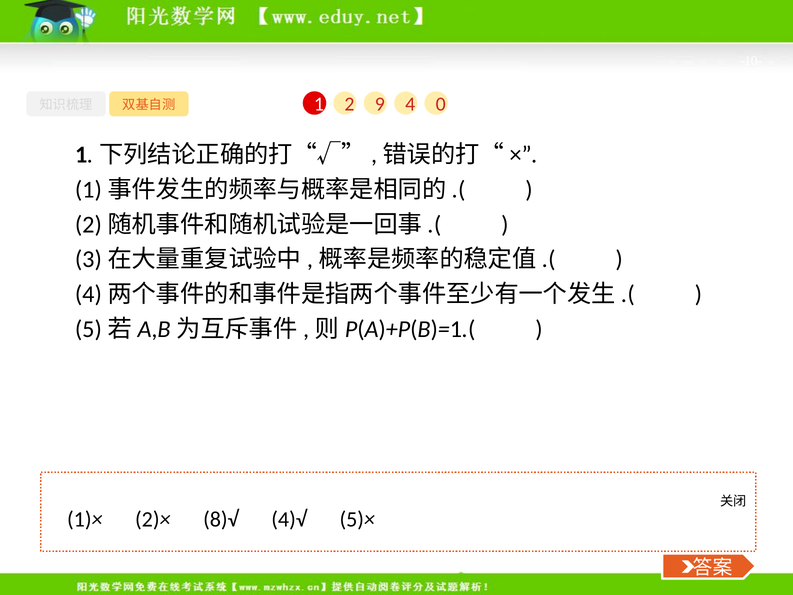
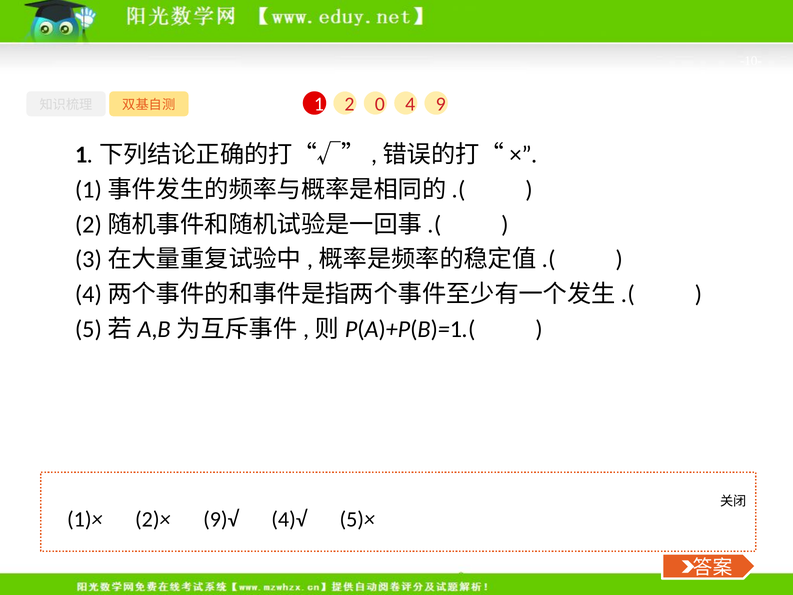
0: 0 -> 9 (441, 104)
9: 9 -> 0 (380, 104)
8)√: 8)√ -> 9)√ (221, 519)
